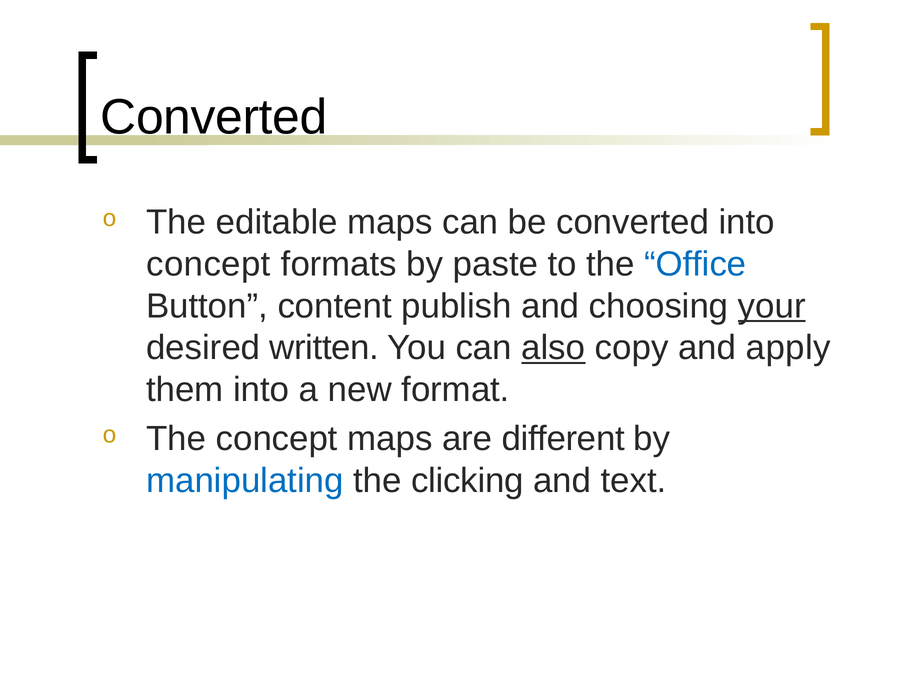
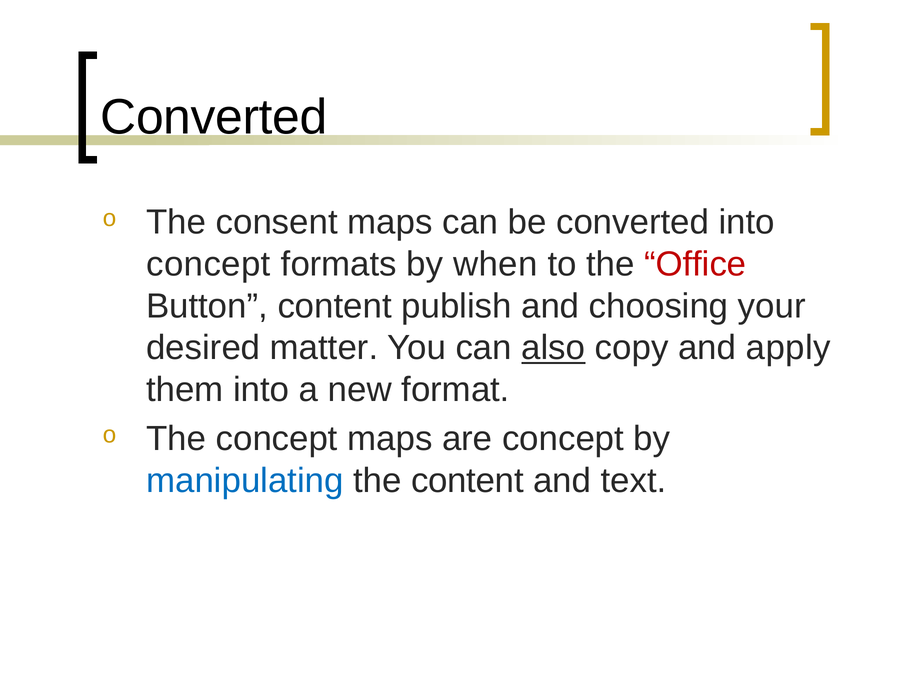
editable: editable -> consent (277, 222)
paste: paste -> when (495, 264)
Office colour: blue -> red (695, 264)
your underline: present -> none (772, 306)
written: written -> matter (324, 348)
are different: different -> concept (563, 439)
the clicking: clicking -> content (467, 480)
